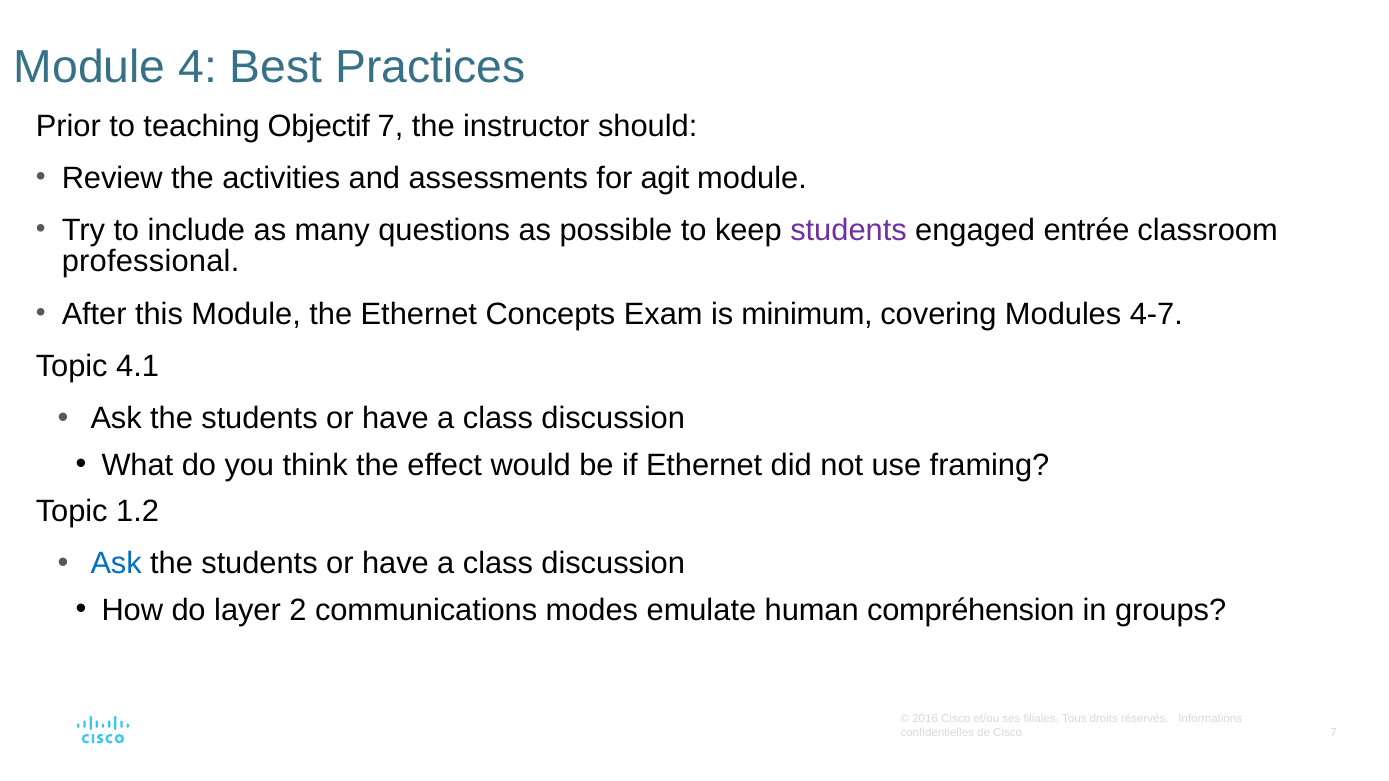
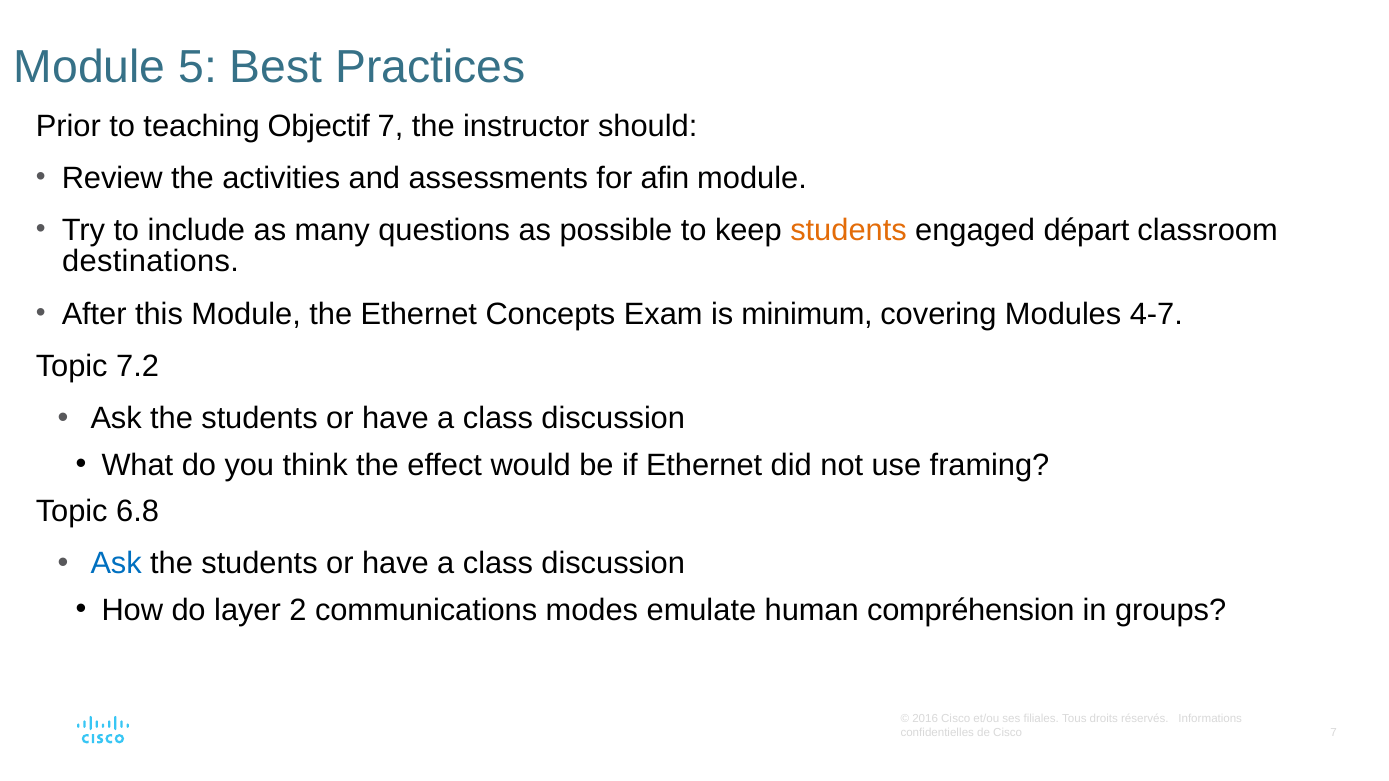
4: 4 -> 5 (198, 67)
agit: agit -> afin (665, 178)
students colour: purple -> orange (849, 230)
entrée: entrée -> départ (1086, 230)
professional: professional -> destinations (151, 262)
4.1: 4.1 -> 7.2 (138, 366)
1.2: 1.2 -> 6.8 (138, 512)
